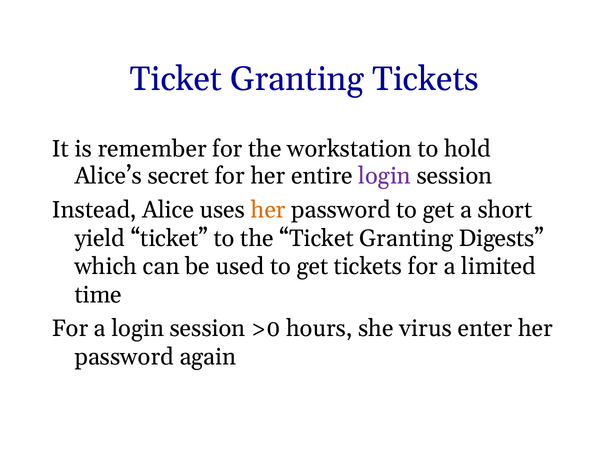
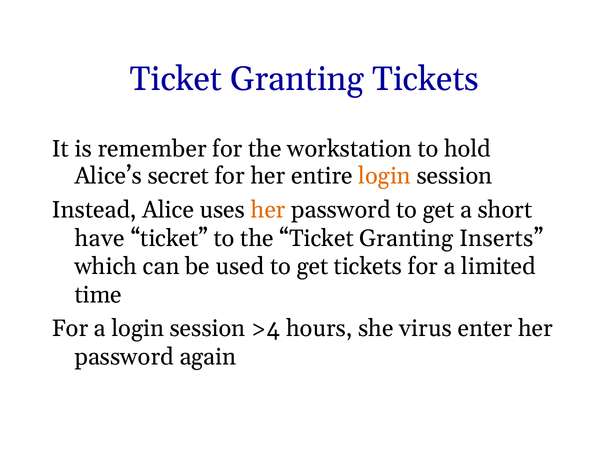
login colour: purple -> orange (385, 176)
yield: yield -> have (100, 238)
Digests: Digests -> Inserts (501, 238)
>0: >0 -> >4 (266, 328)
